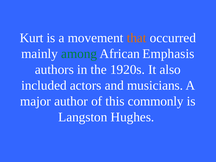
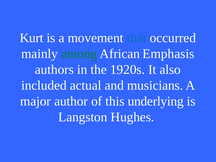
that colour: orange -> blue (137, 38)
actors: actors -> actual (86, 85)
commonly: commonly -> underlying (156, 101)
